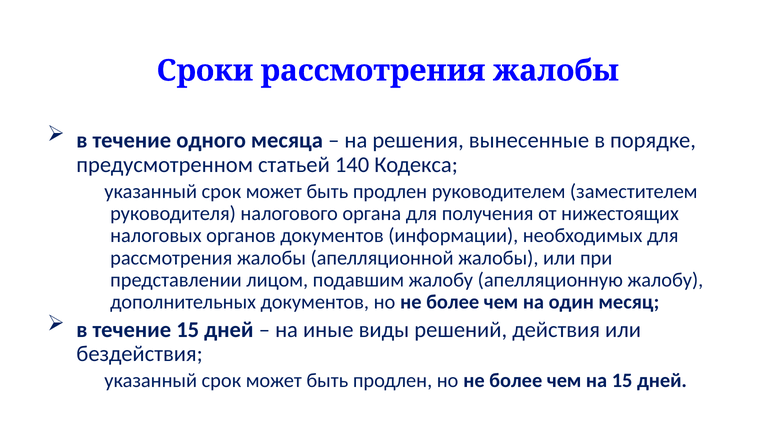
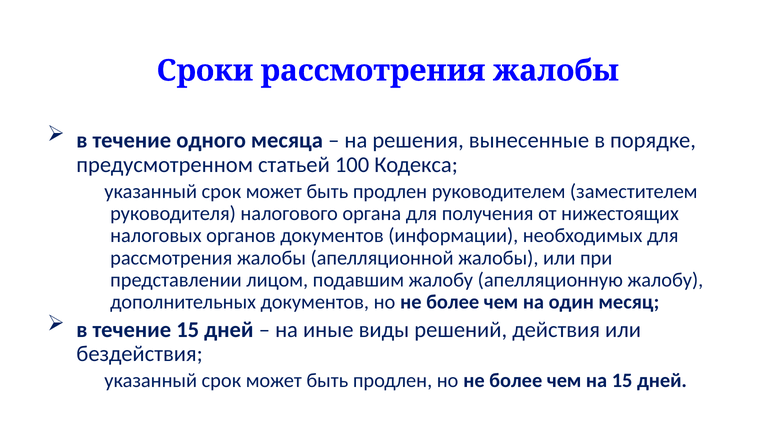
140: 140 -> 100 (352, 165)
